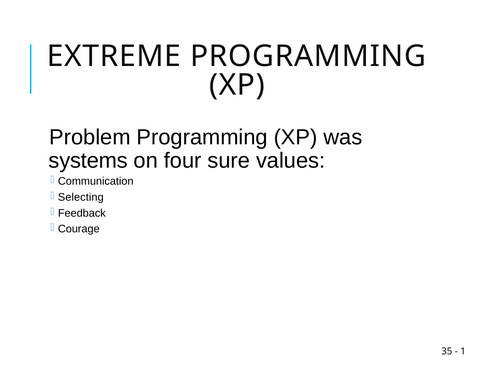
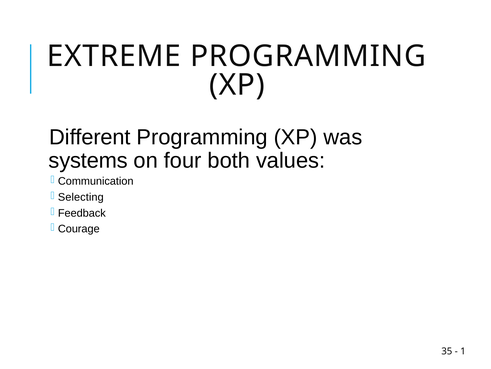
Problem: Problem -> Different (90, 137)
sure: sure -> both (229, 160)
